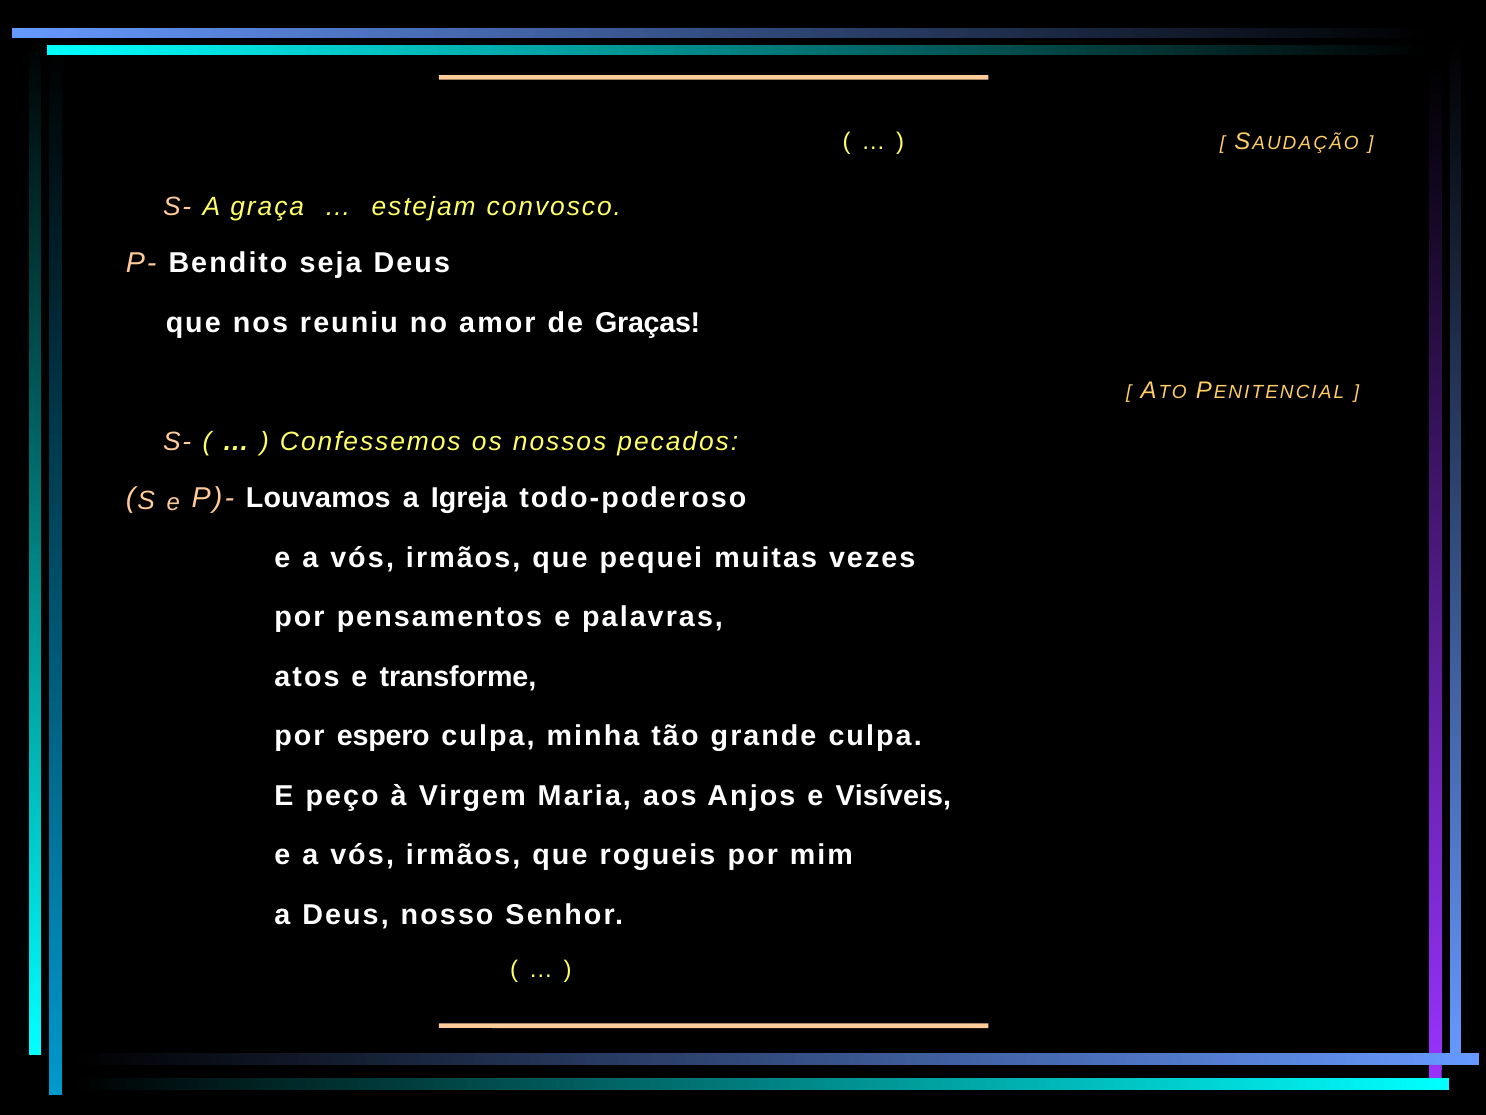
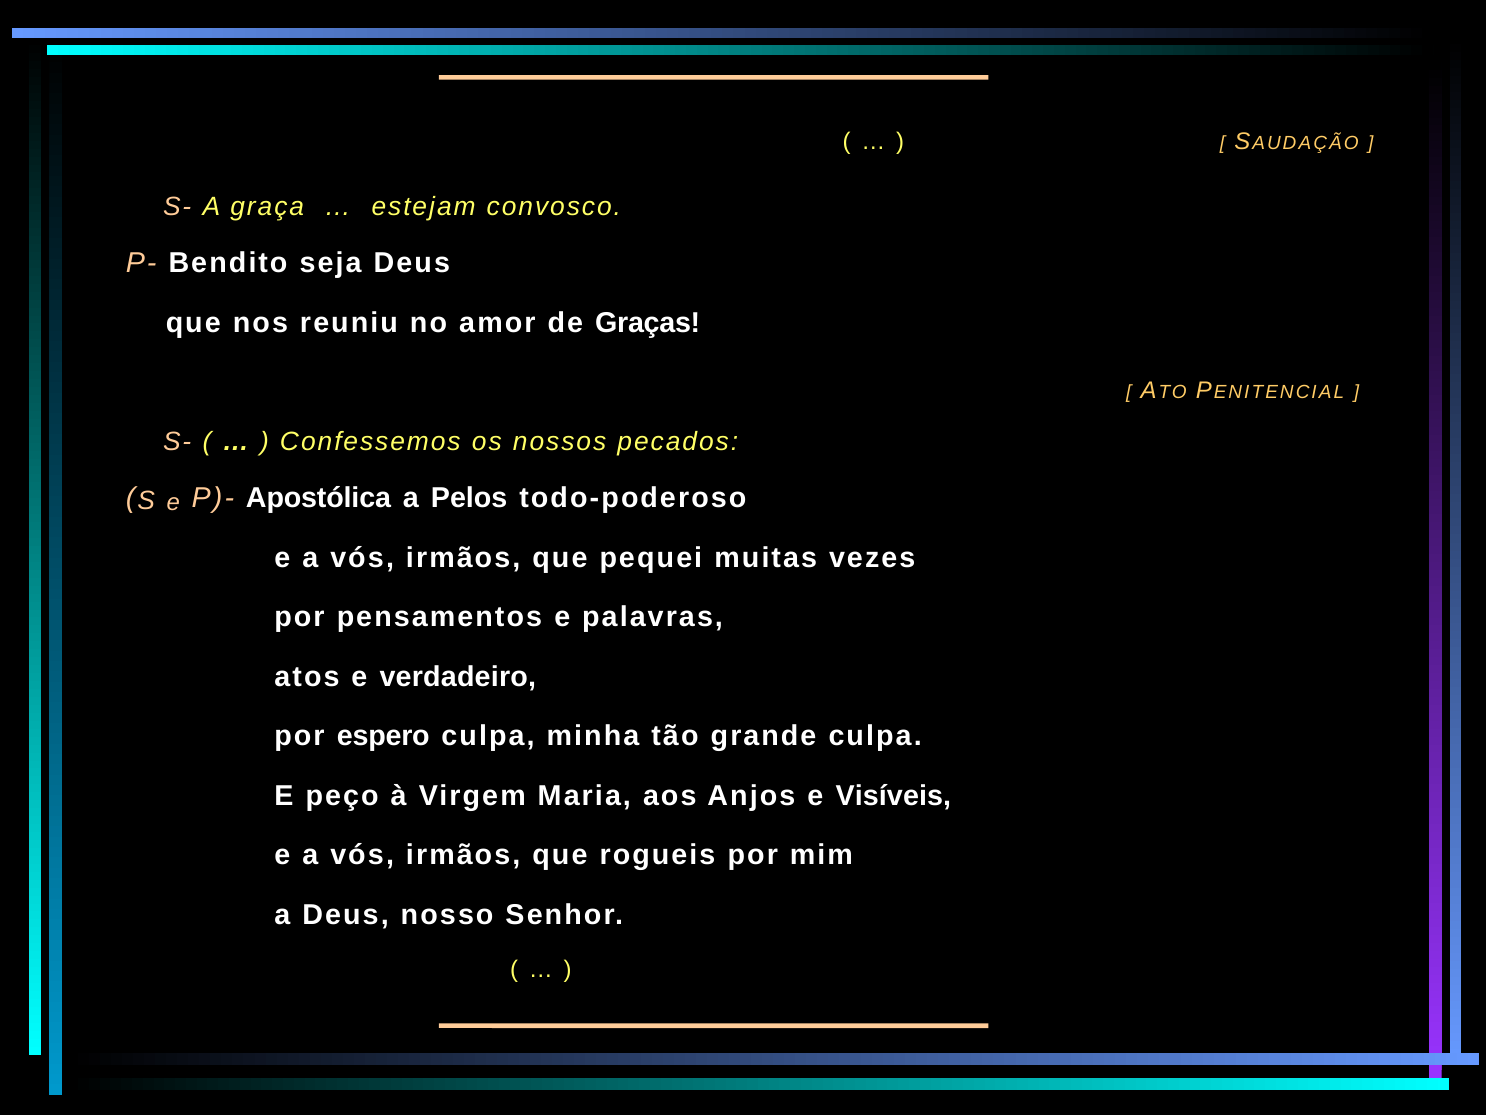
Louvamos: Louvamos -> Apostólica (318, 498)
Igreja: Igreja -> Pelos (469, 498)
transforme: transforme -> verdadeiro (458, 677)
